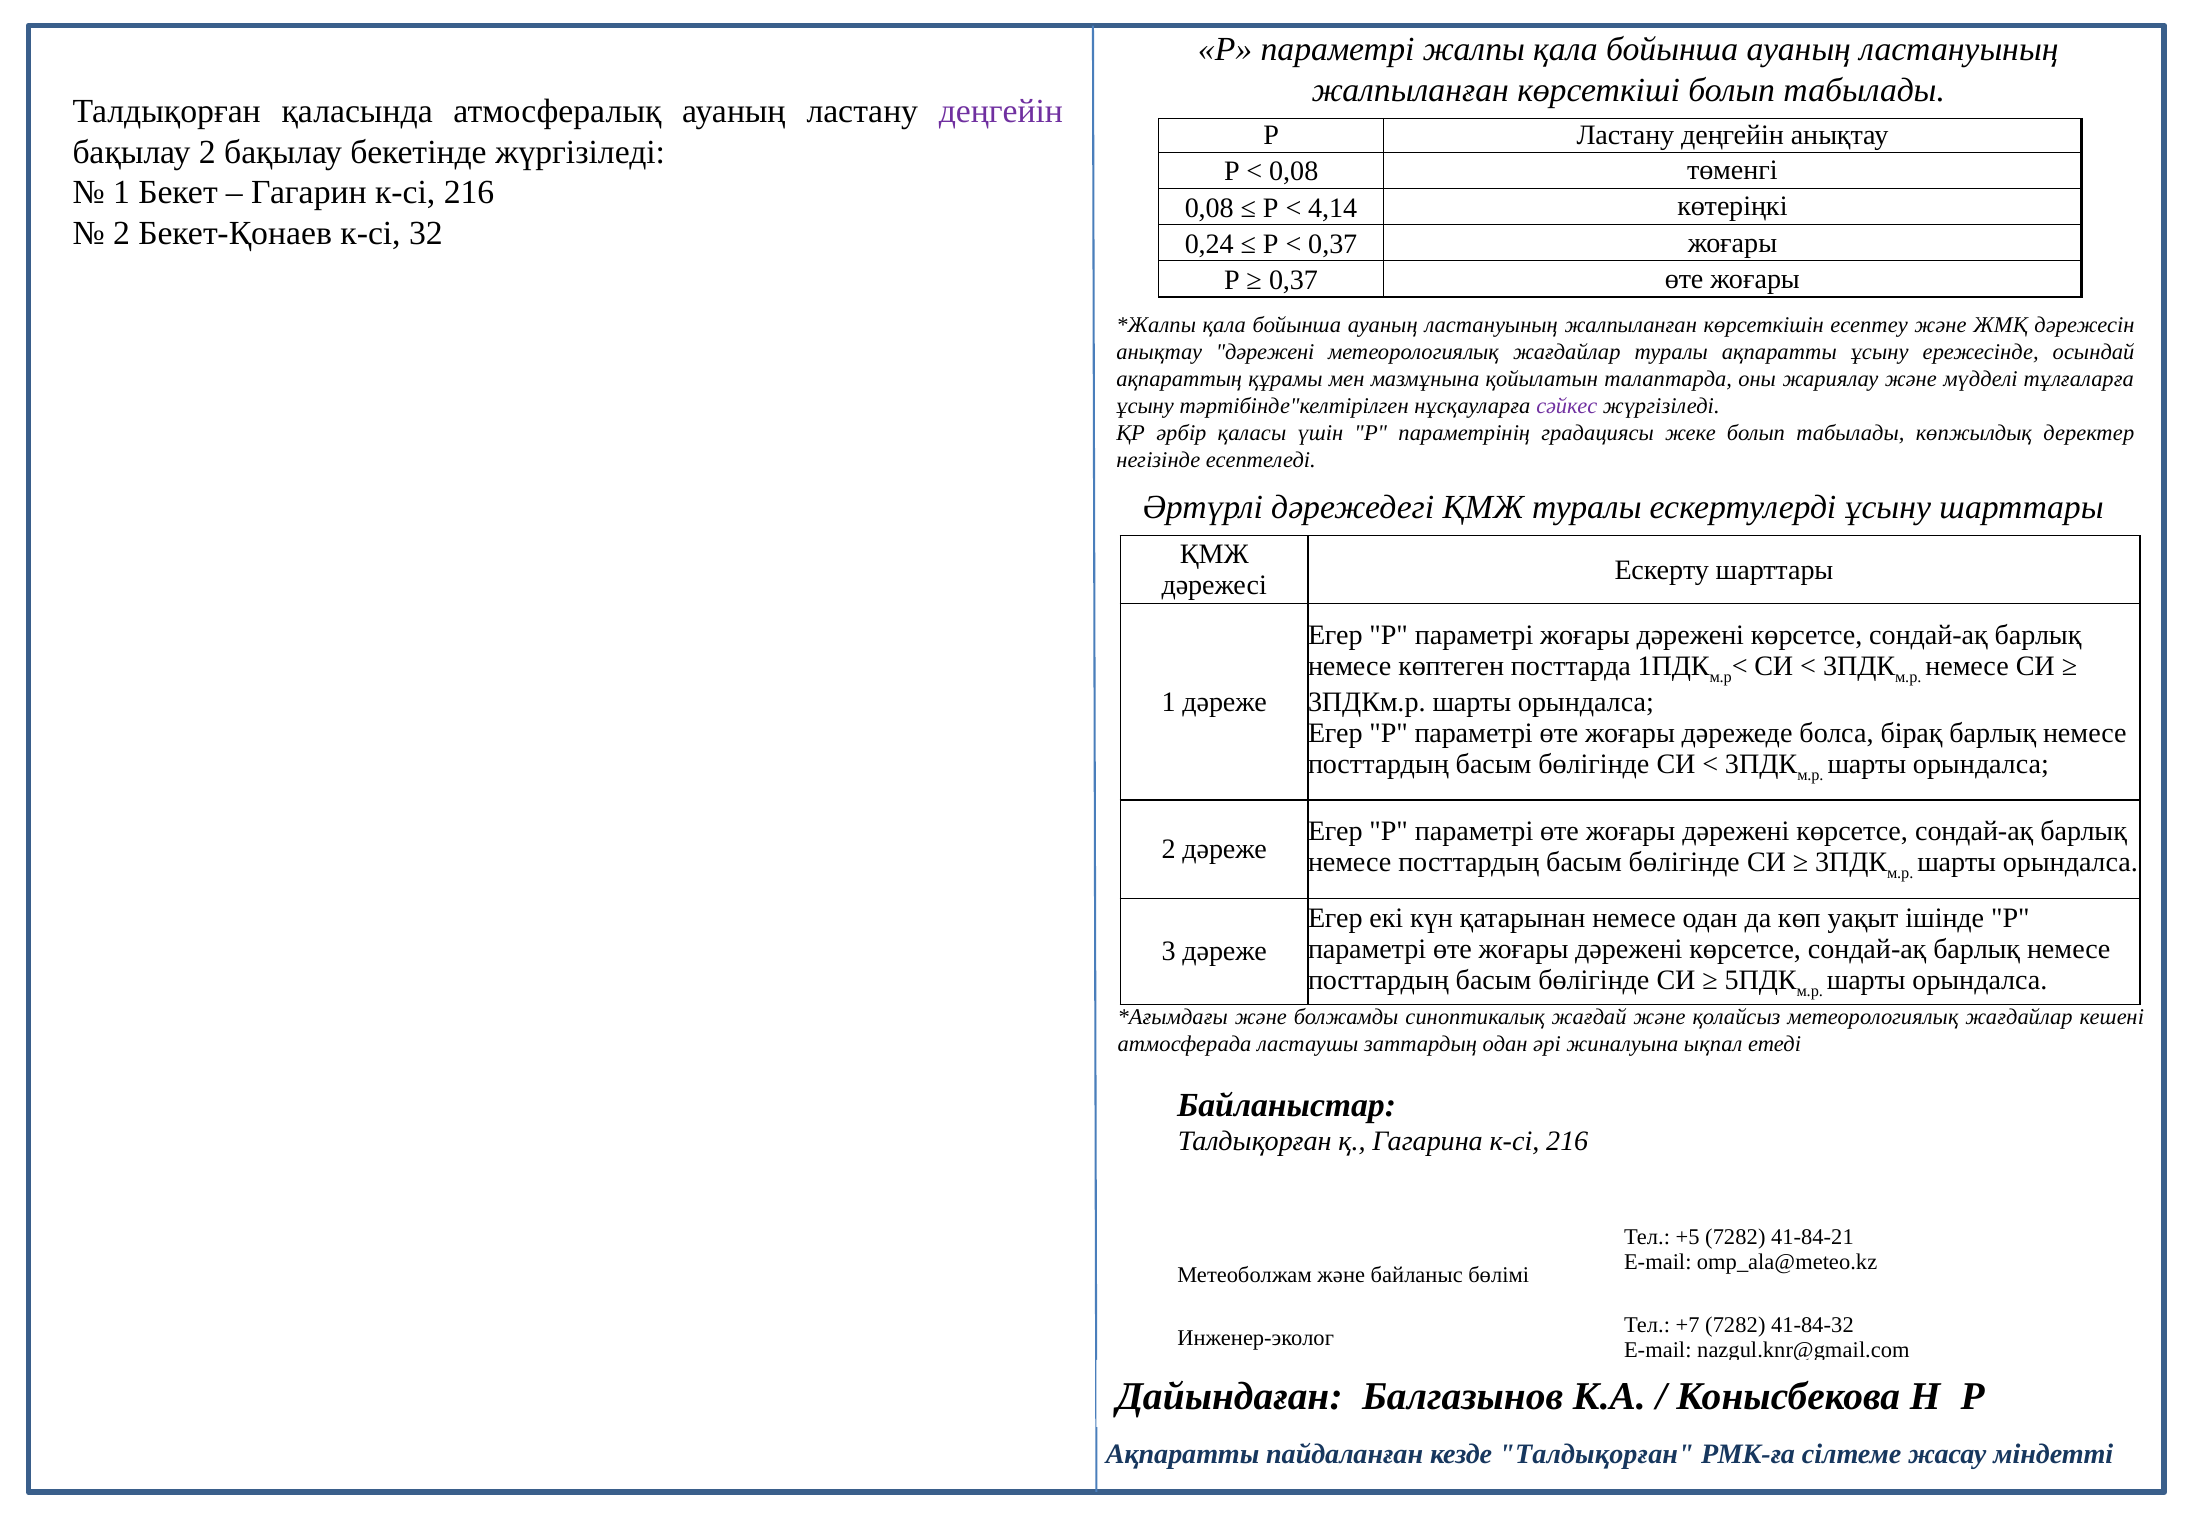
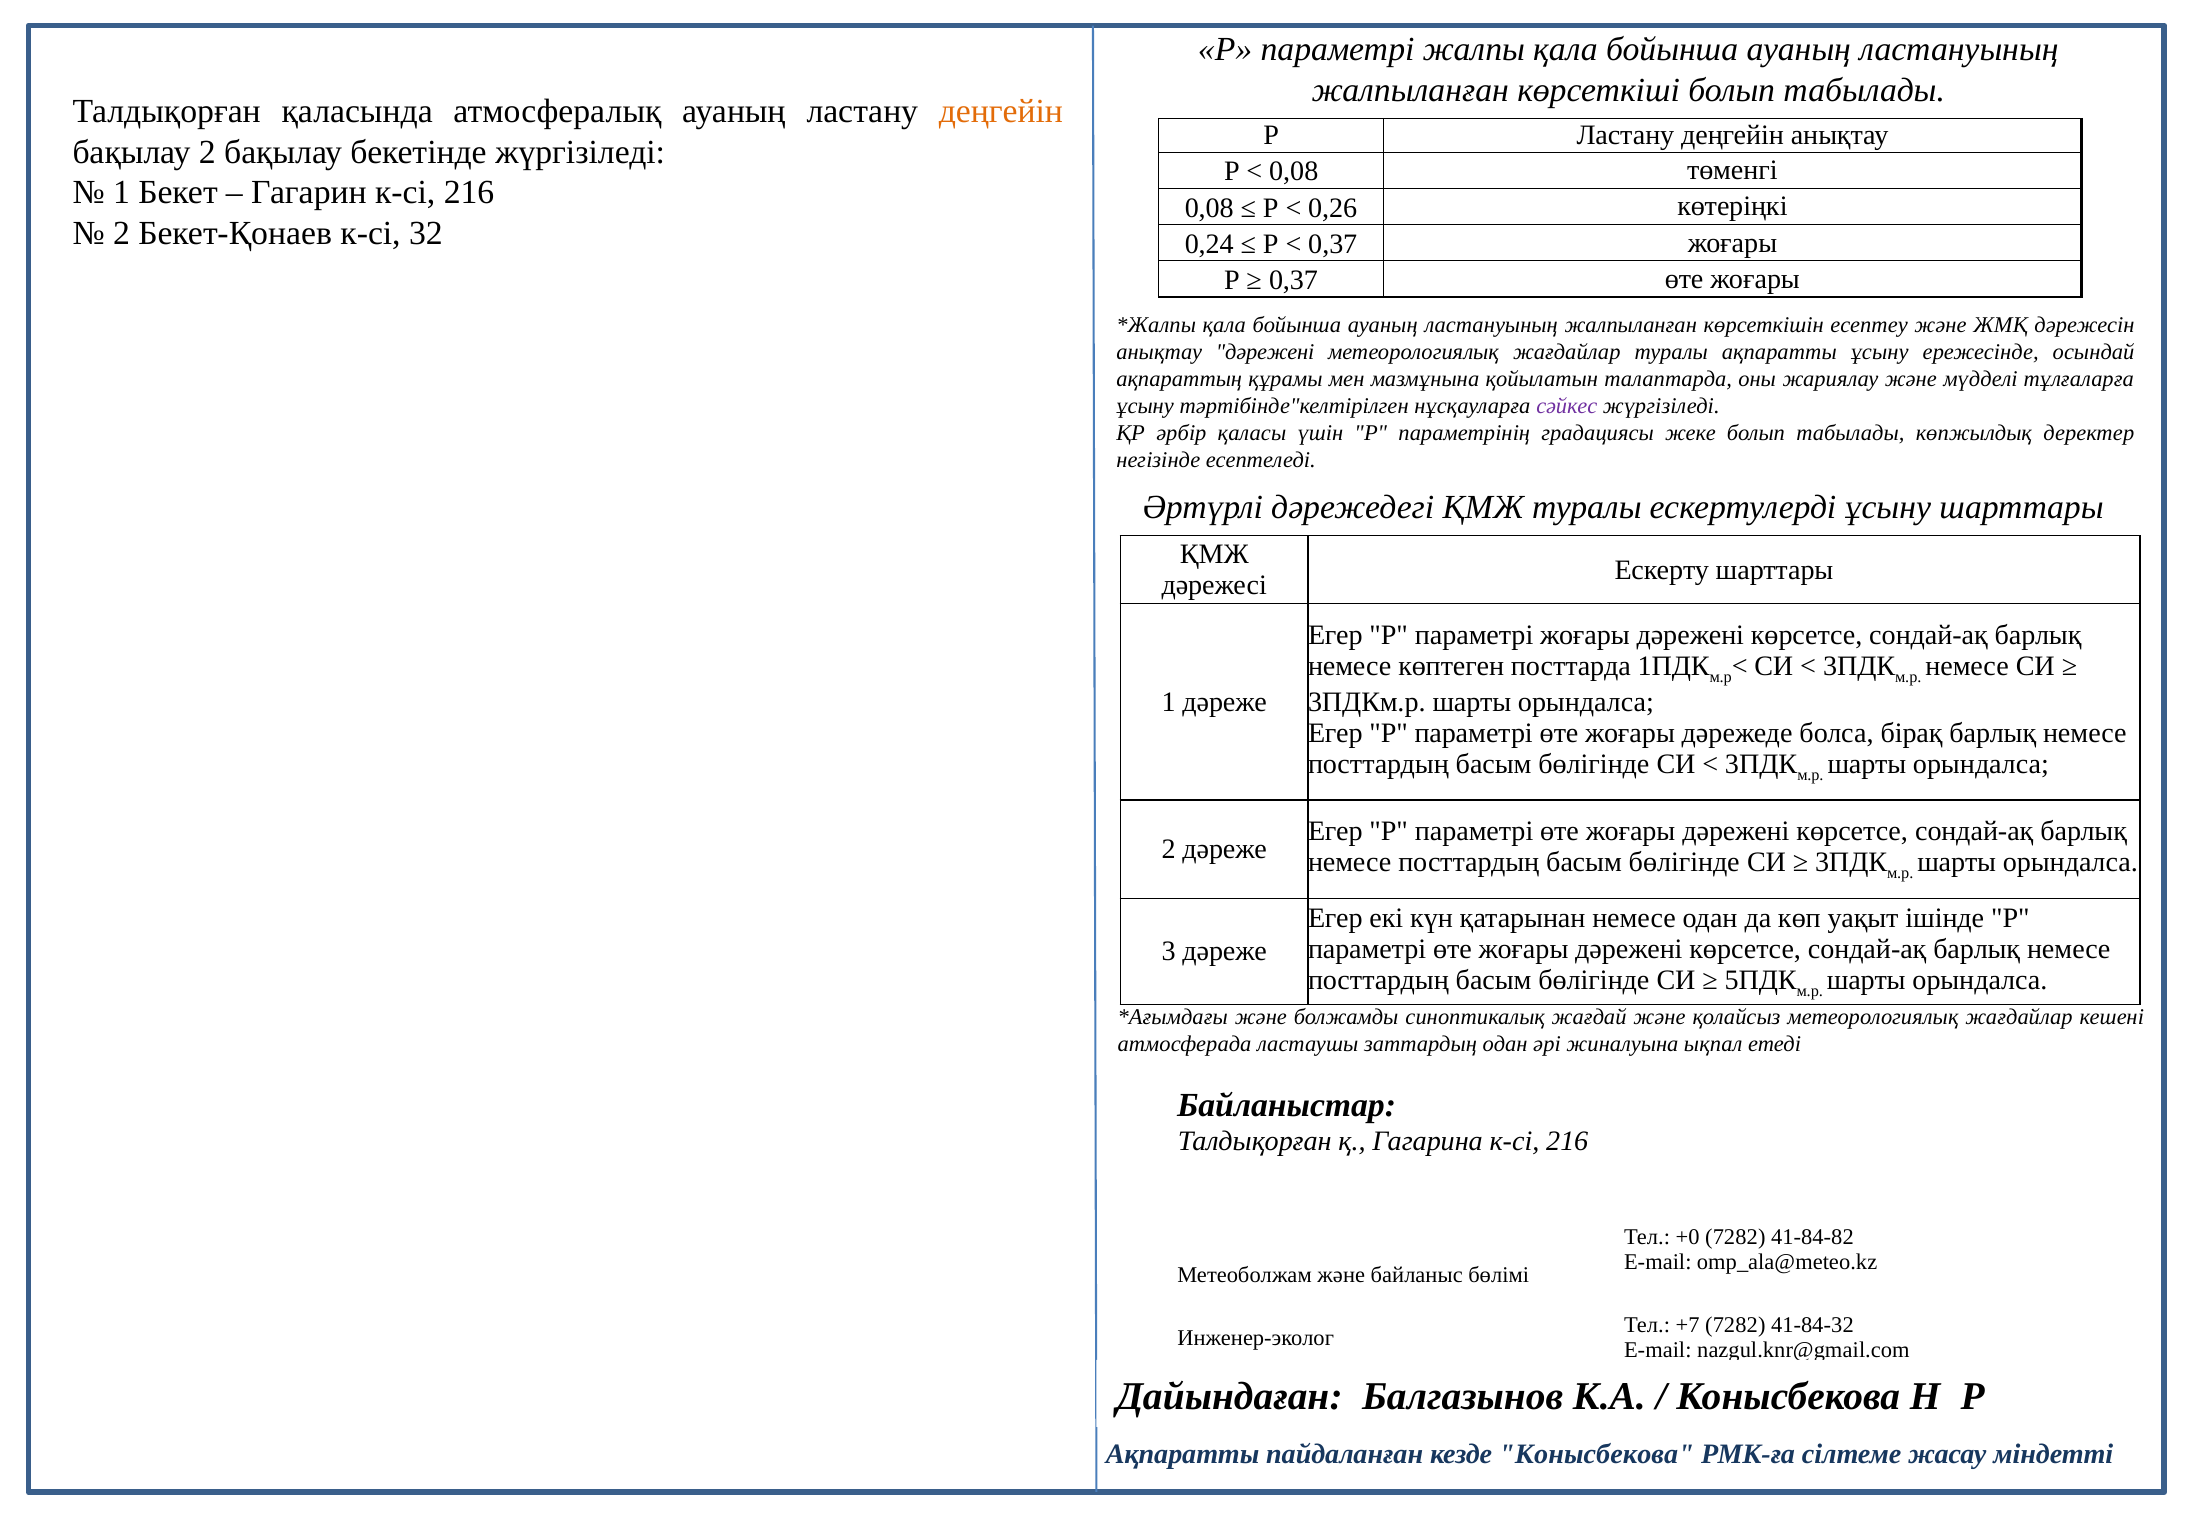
деңгейін colour: purple -> orange (1001, 112)
4,14: 4,14 -> 0,26 (1333, 208)
+5: +5 -> +0 (1688, 1238)
41-84-21: 41-84-21 -> 41-84-82 (1812, 1238)
кезде Талдықорған: Талдықорған -> Конысбекова (1597, 1454)
